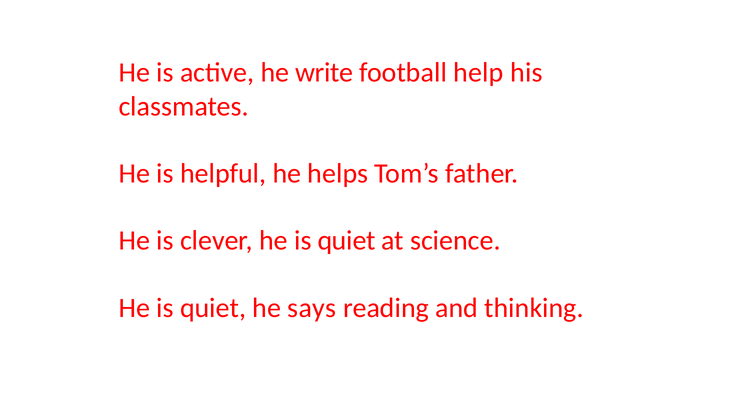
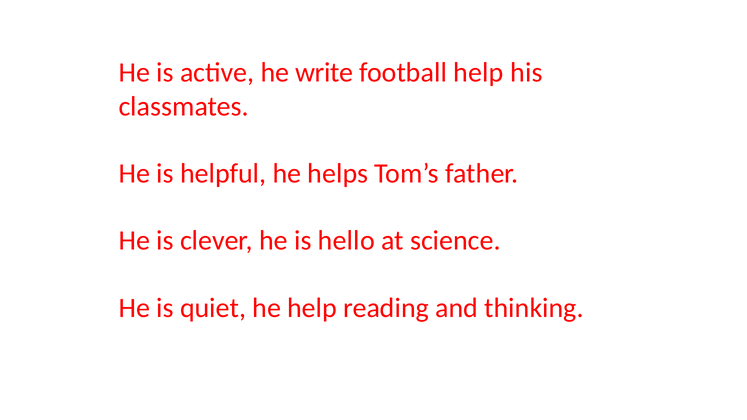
clever he is quiet: quiet -> hello (346, 241)
he says: says -> help (312, 308)
